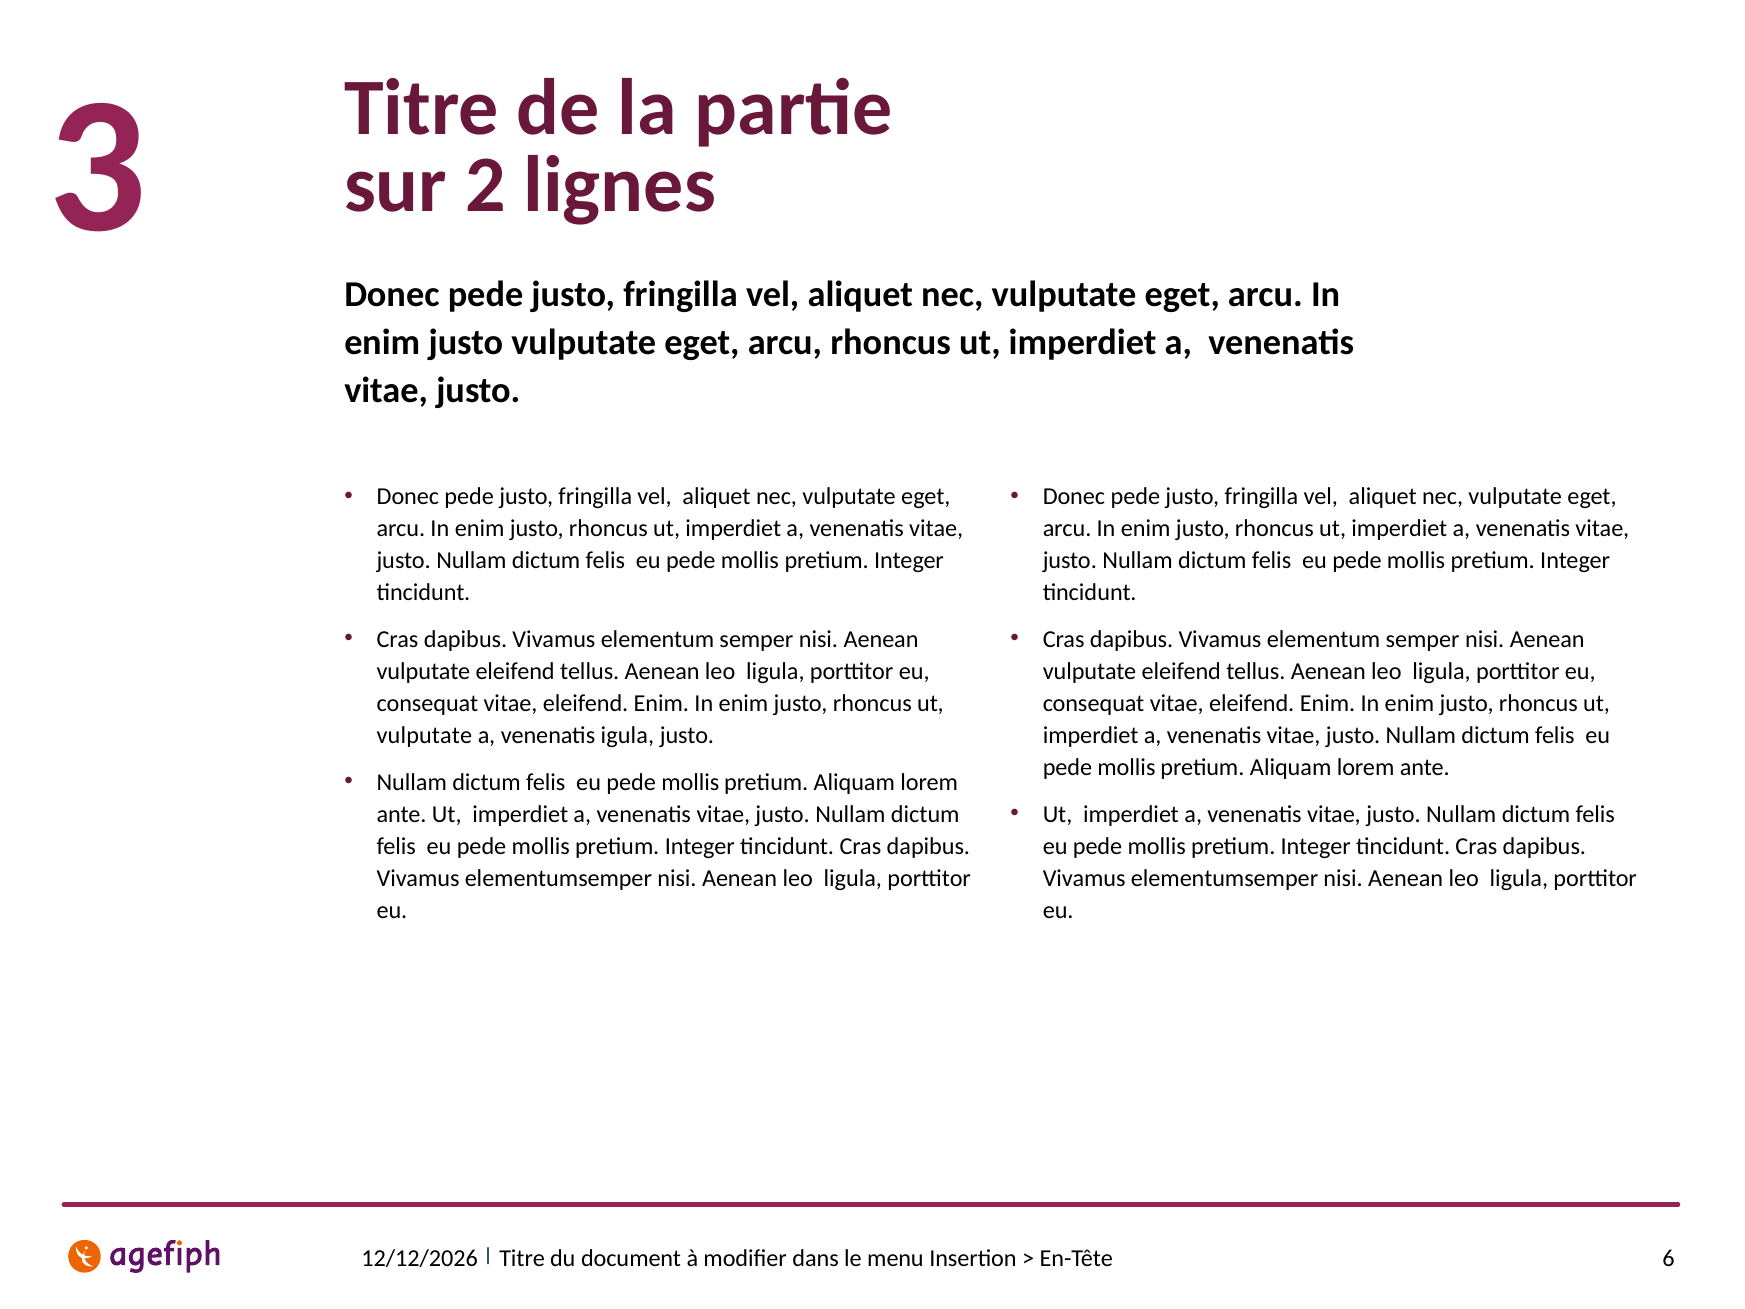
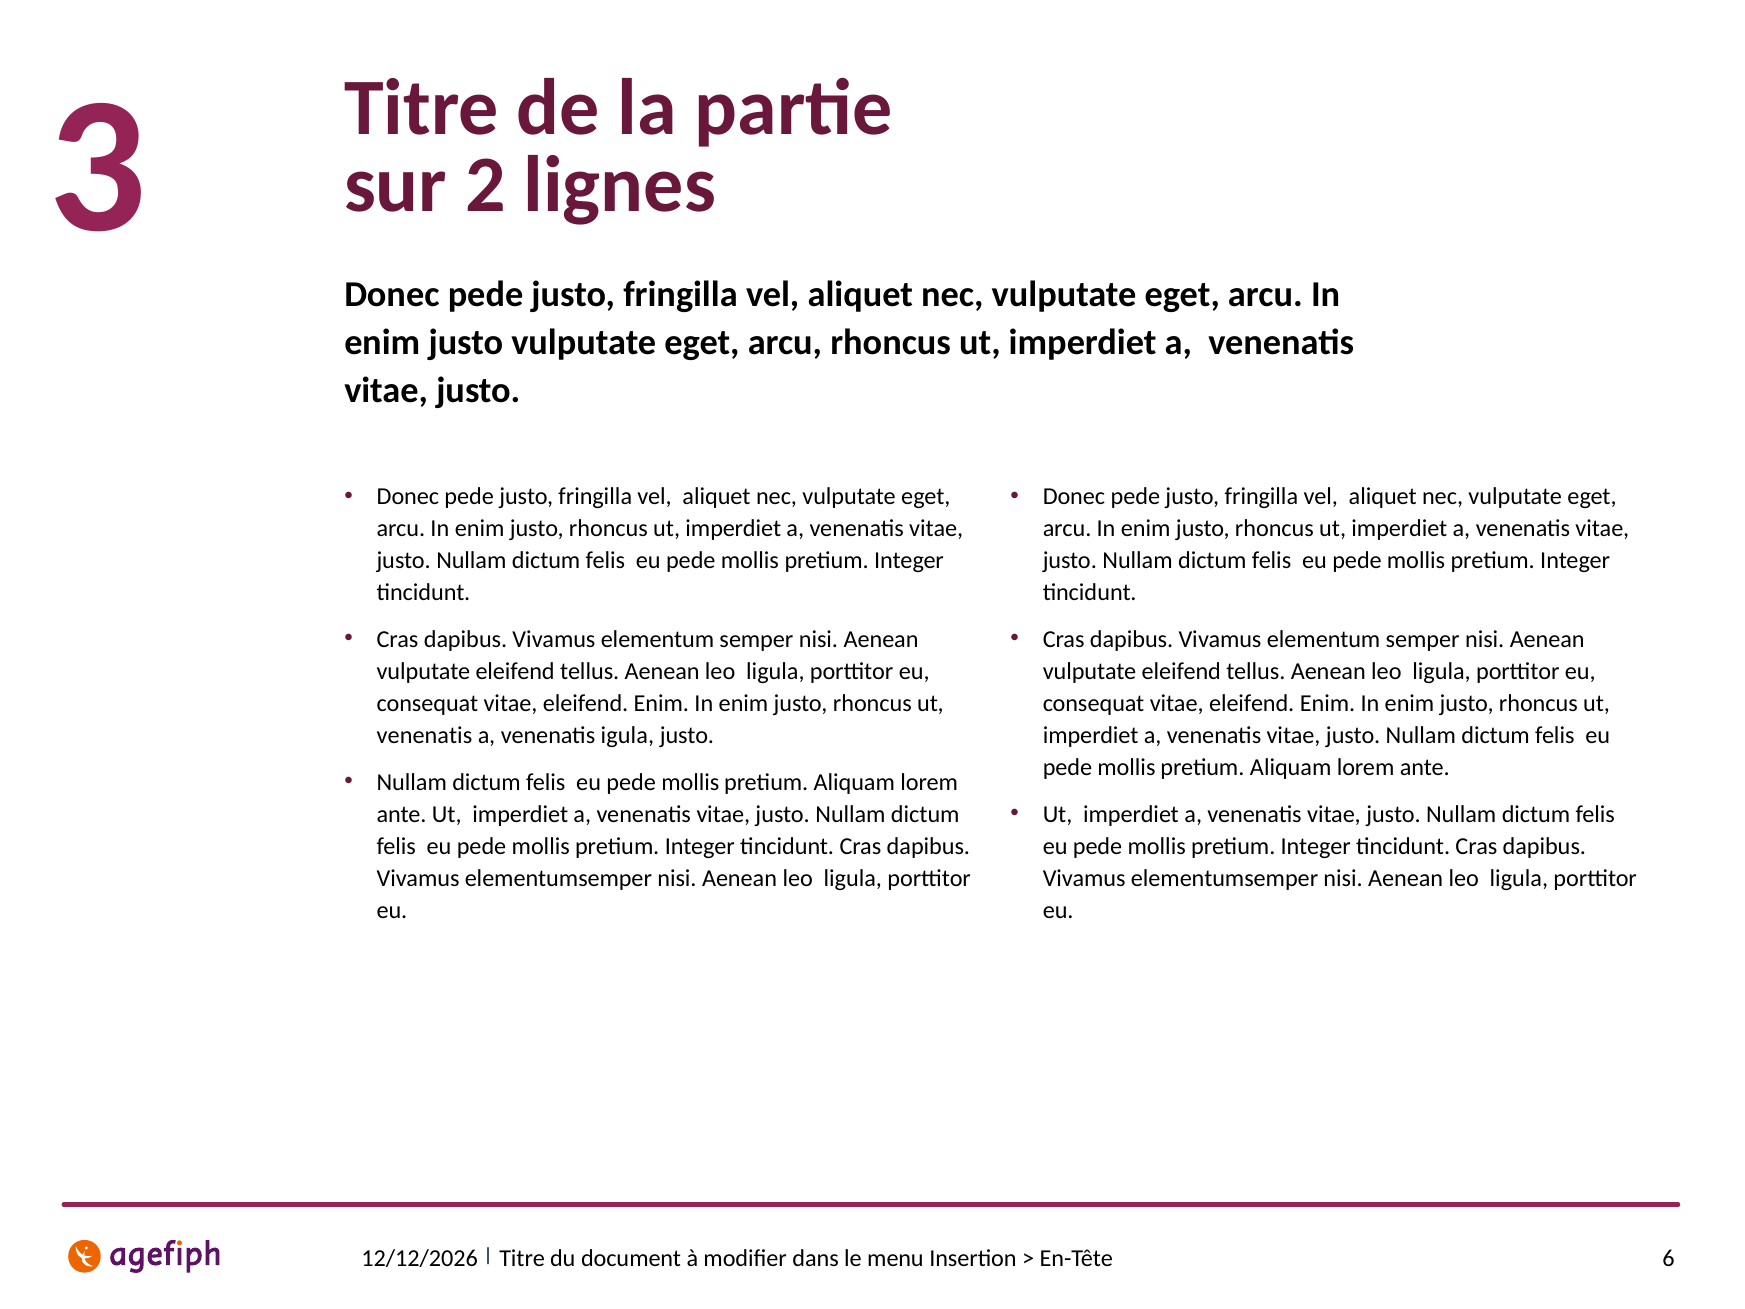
vulputate: vulputate -> venenatis (424, 735)
